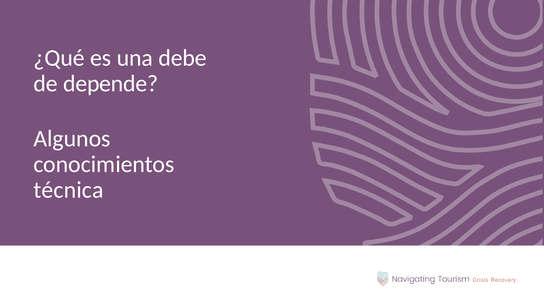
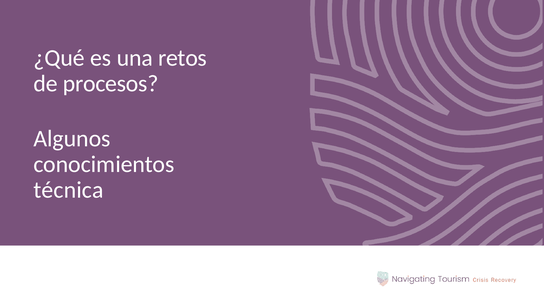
debe: debe -> retos (182, 58)
depende: depende -> procesos (111, 84)
